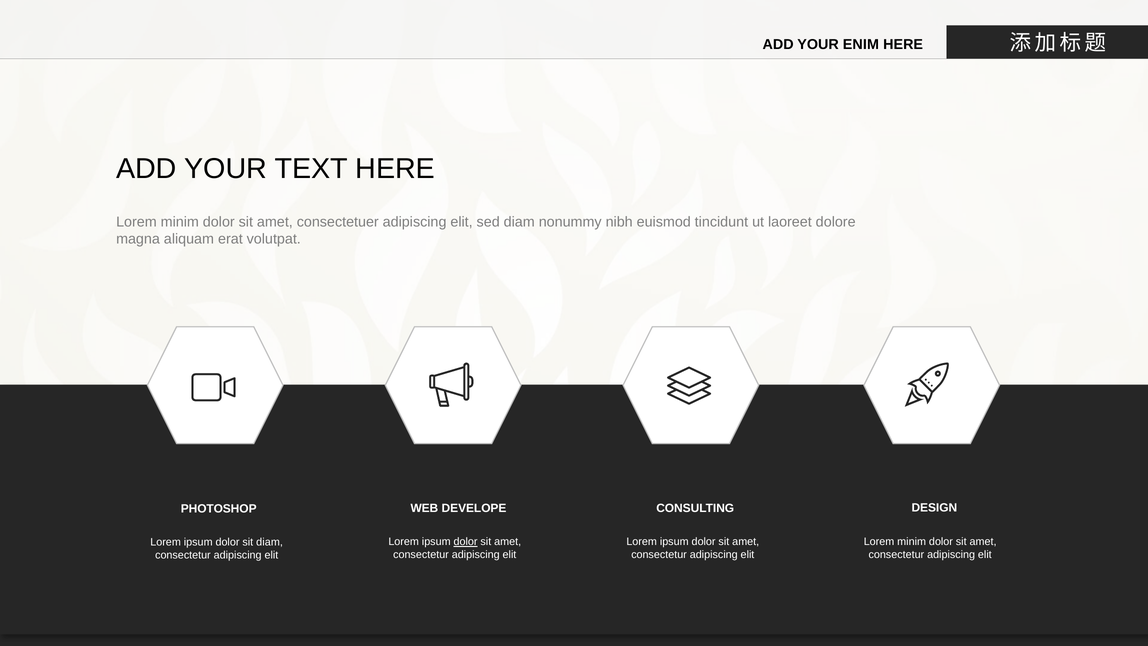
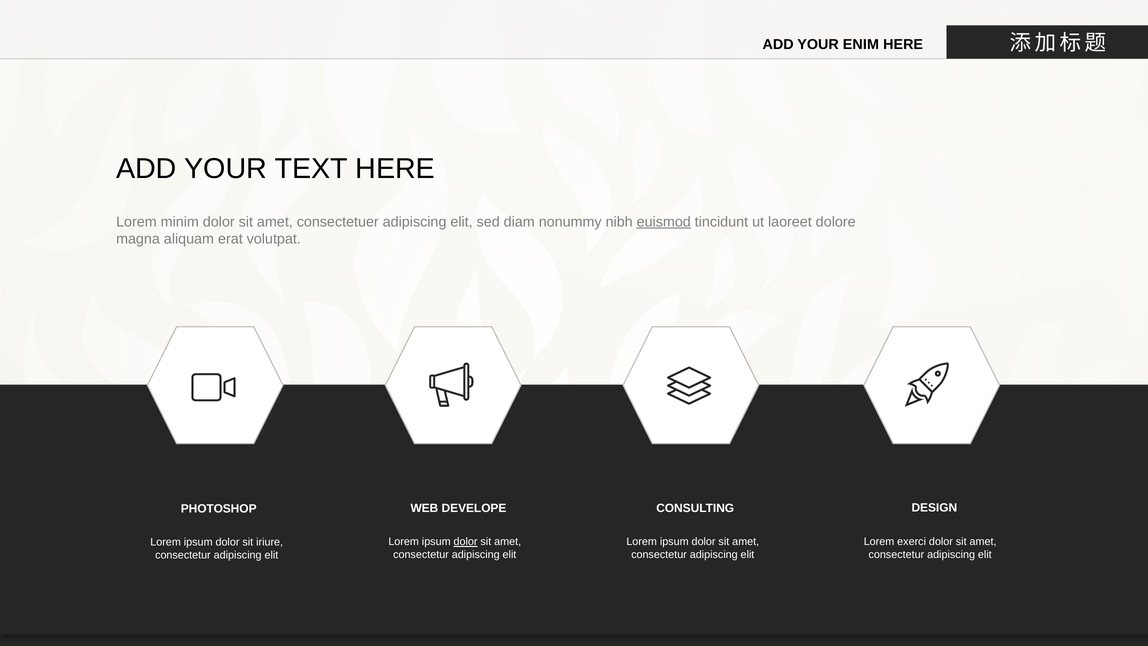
euismod underline: none -> present (664, 222)
minim: minim -> exerci (912, 542)
sit diam: diam -> iriure (270, 542)
